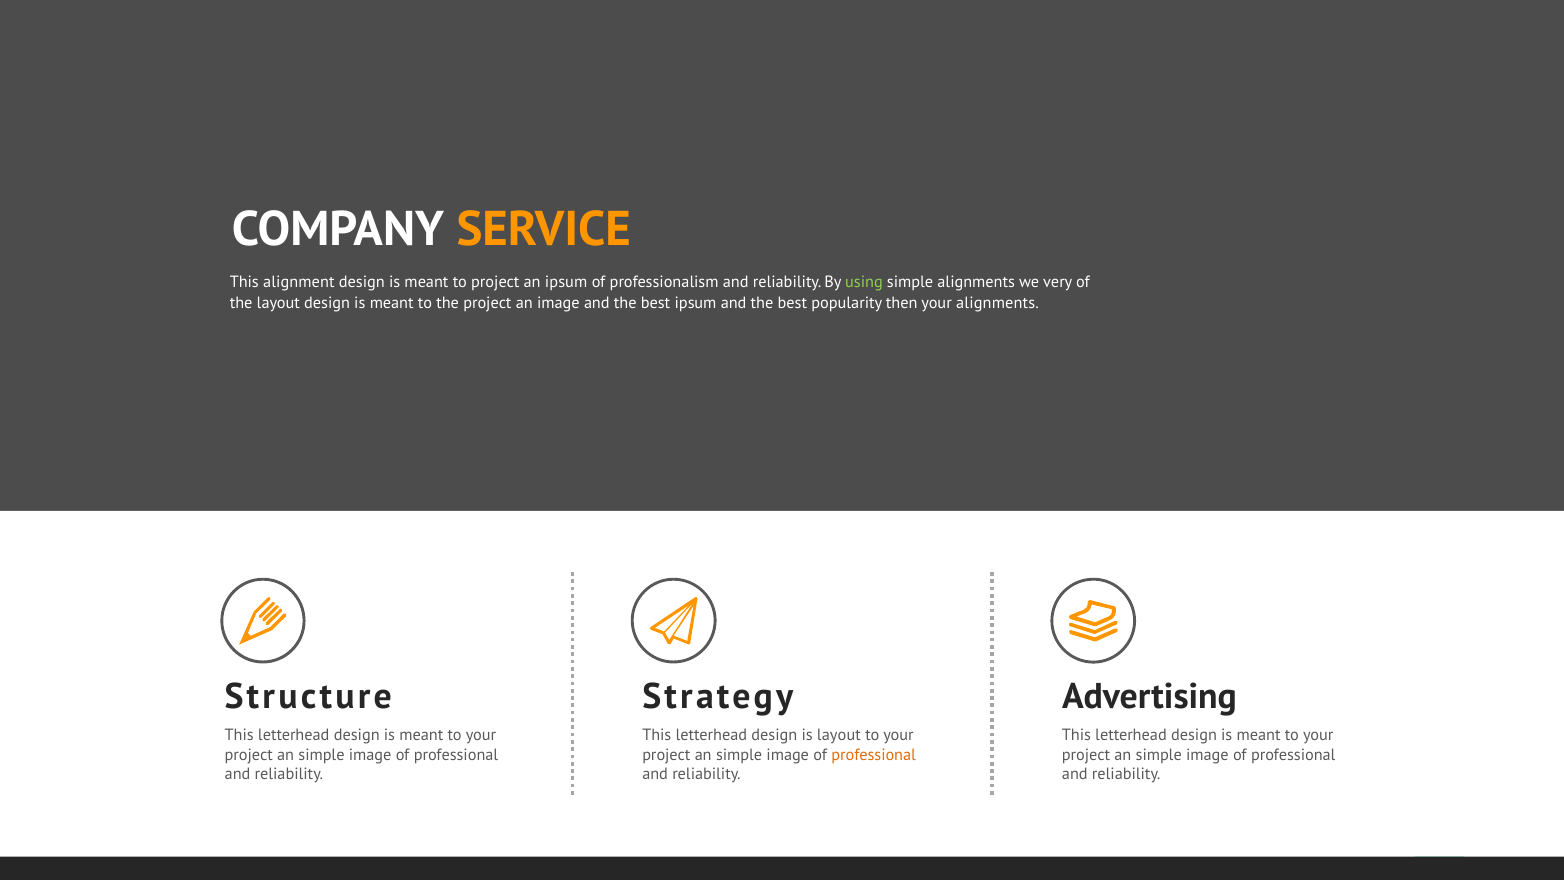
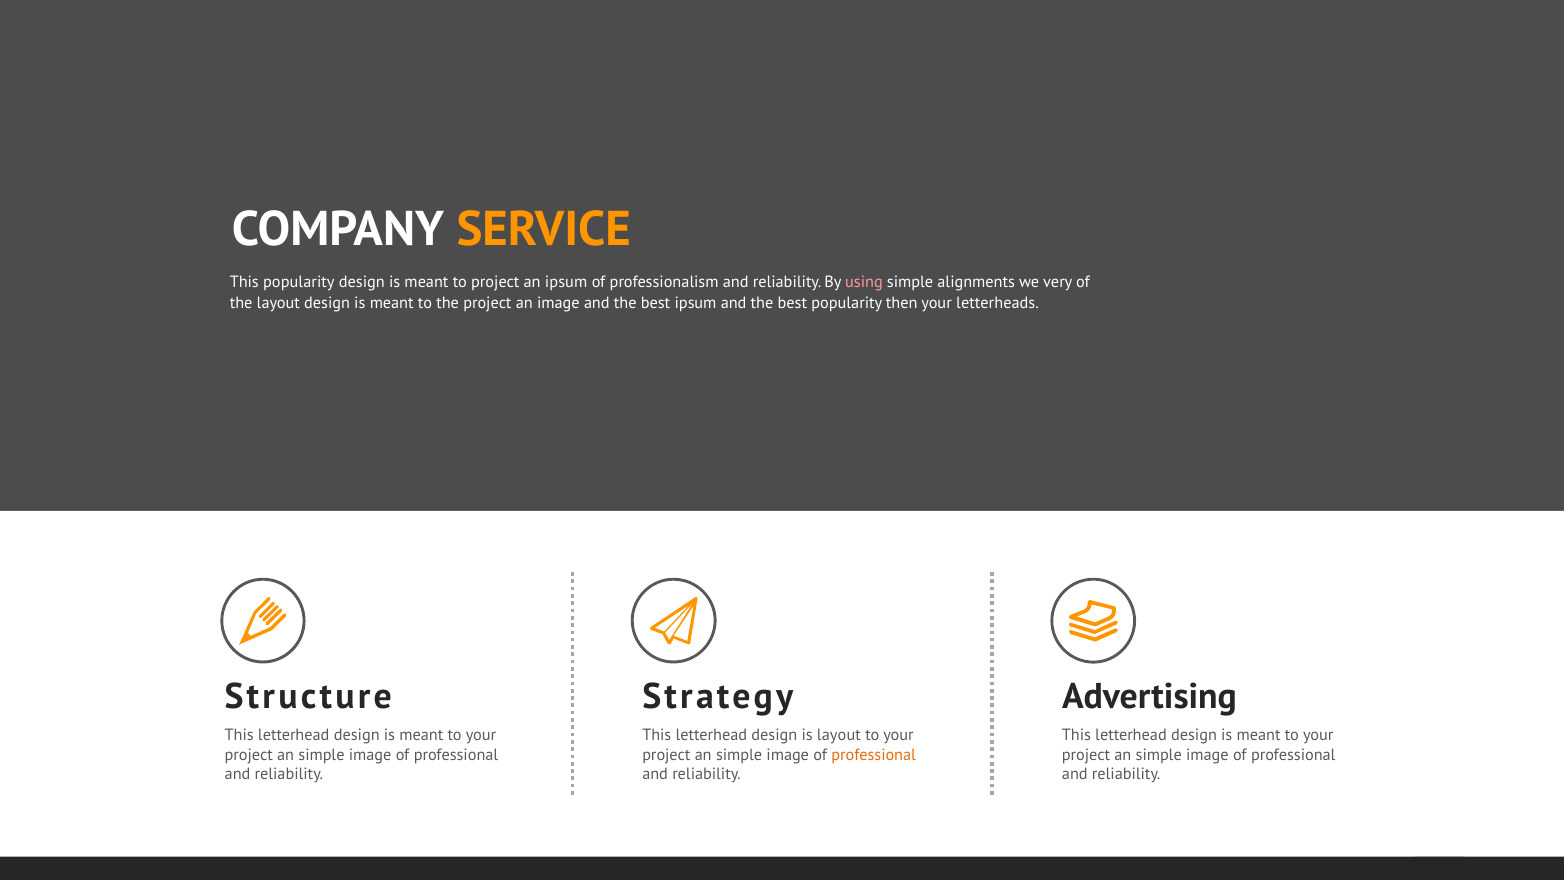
This alignment: alignment -> popularity (299, 282)
using colour: light green -> pink (864, 282)
your alignments: alignments -> letterheads (998, 303)
